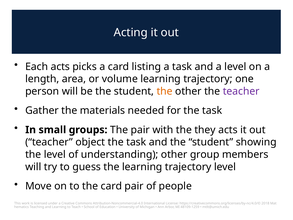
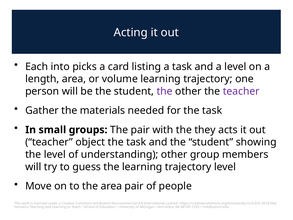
Each acts: acts -> into (60, 67)
the colour: orange -> purple (165, 91)
the card: card -> area (111, 186)
